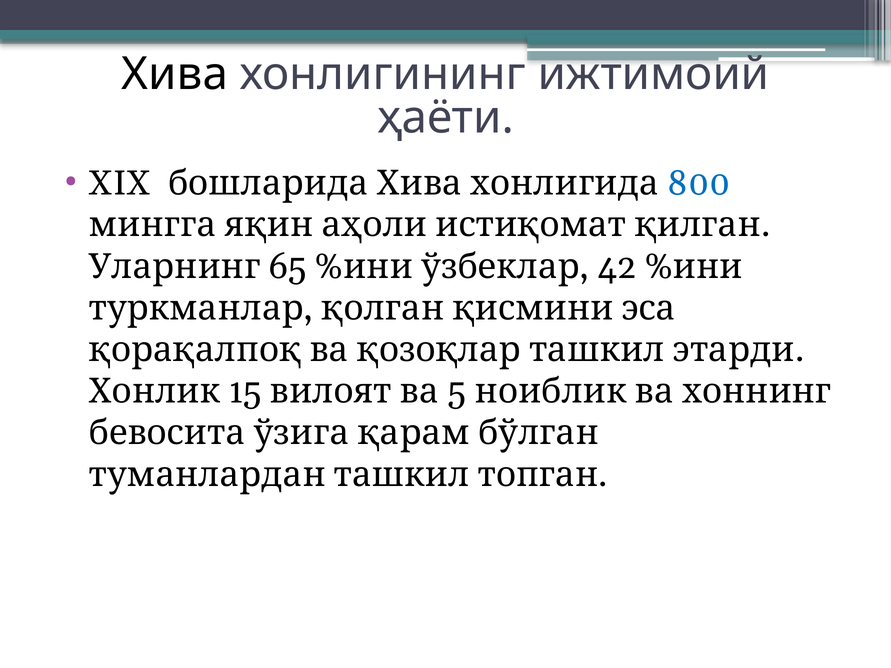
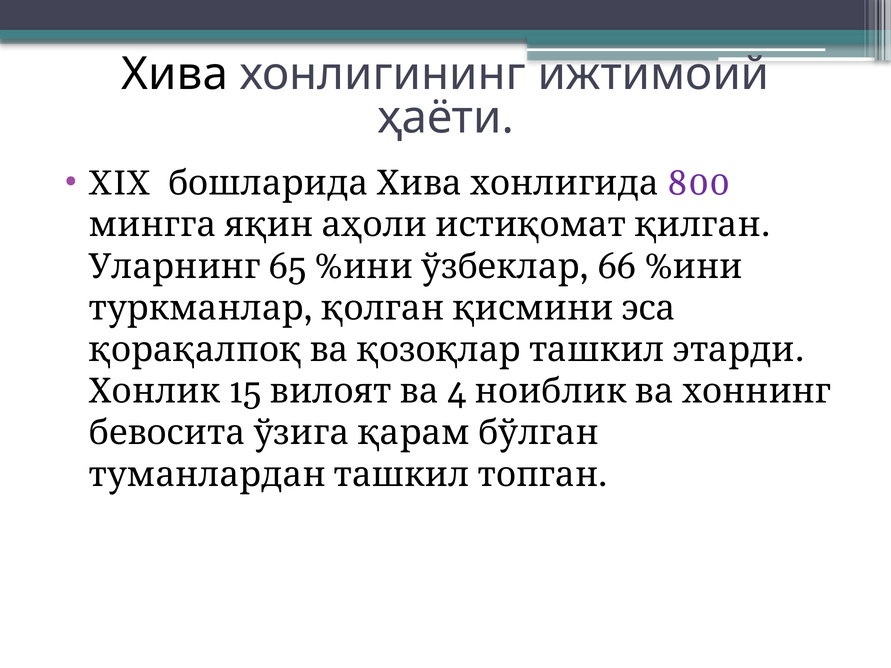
800 colour: blue -> purple (699, 184)
42: 42 -> 66 (617, 267)
5: 5 -> 4 (457, 392)
